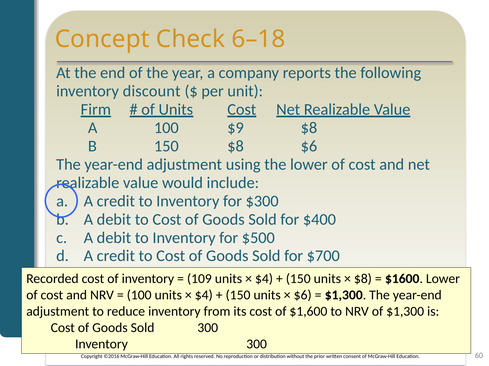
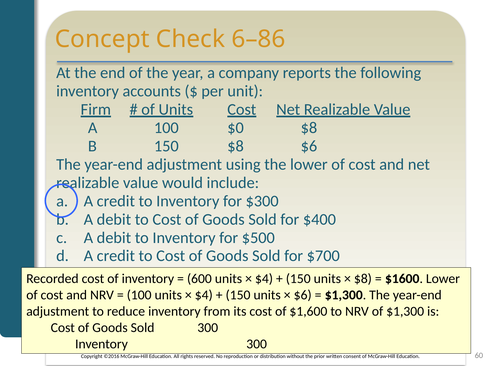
6–18: 6–18 -> 6–86 (259, 39)
discount: discount -> accounts (152, 91)
$9: $9 -> $0 (236, 128)
109: 109 -> 600 (199, 279)
